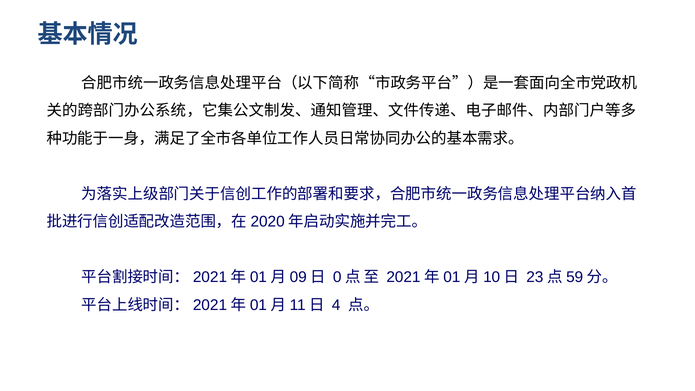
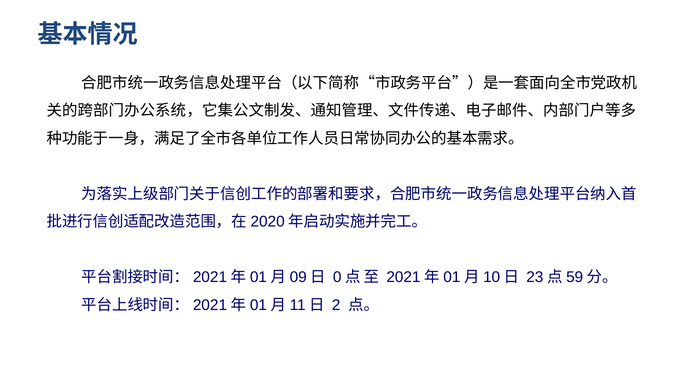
4: 4 -> 2 (336, 305)
